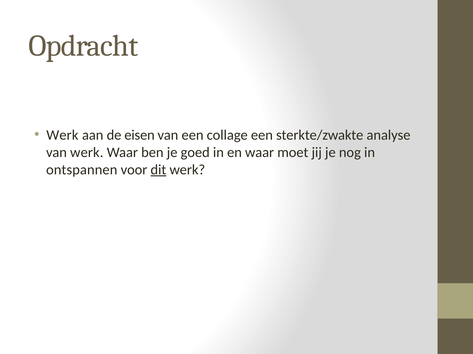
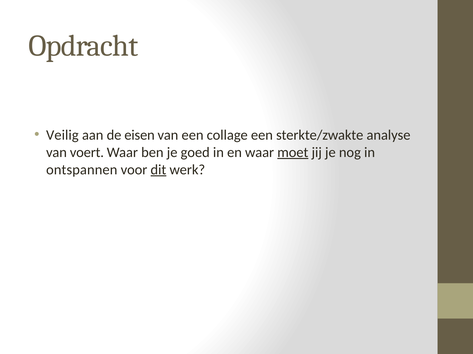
Werk: Werk -> Veilig (62, 135)
van werk: werk -> voert (87, 153)
moet underline: none -> present (293, 153)
